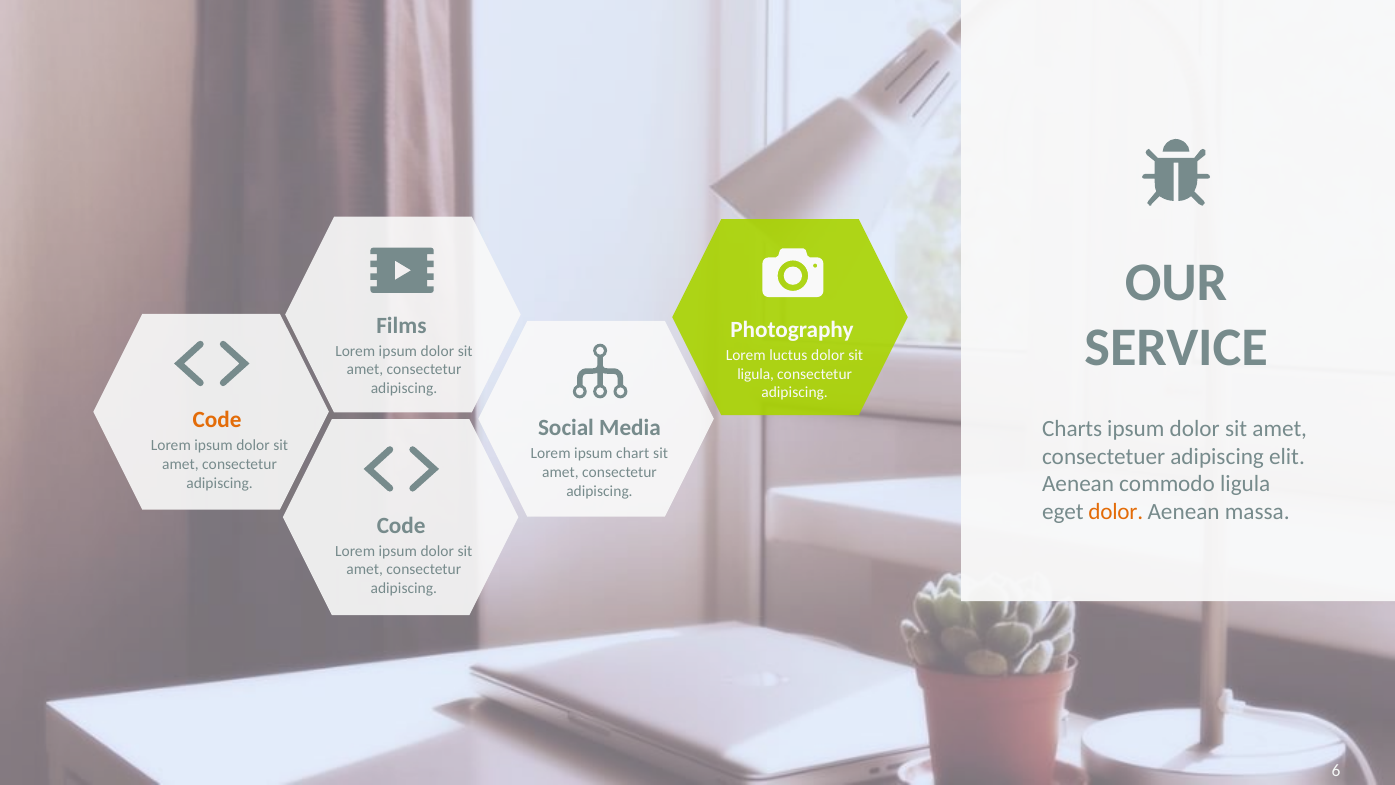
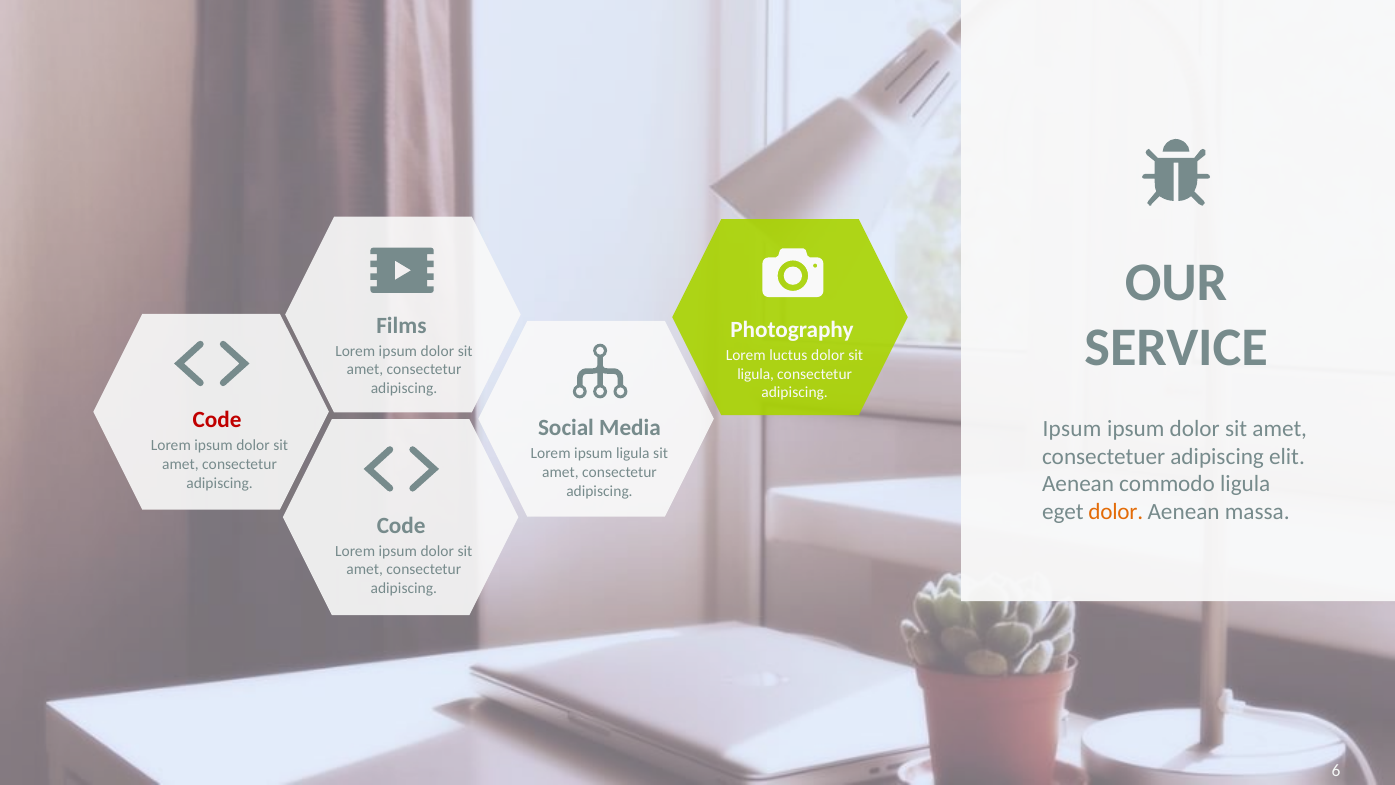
Code colour: orange -> red (217, 420)
Charts: Charts -> Ipsum (1072, 428)
ipsum chart: chart -> ligula (633, 454)
